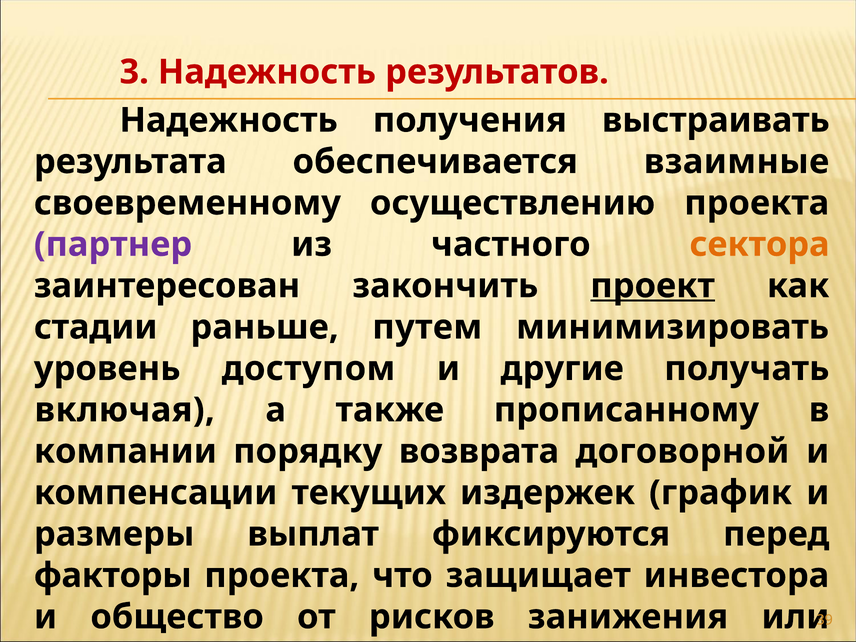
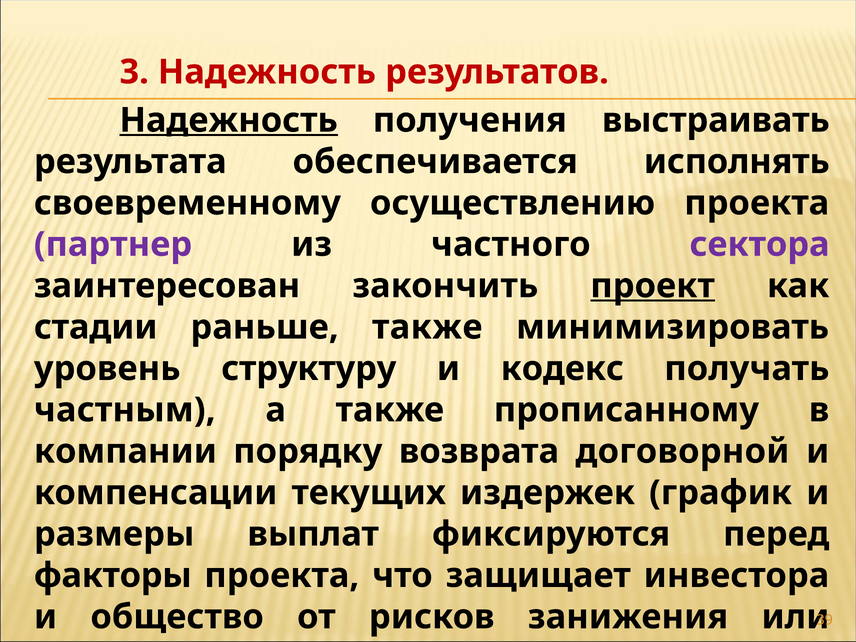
Надежность underline: none -> present (229, 120)
взаимные: взаимные -> исполнять (737, 162)
сектора colour: orange -> purple (760, 244)
раньше путем: путем -> также (427, 327)
доступом: доступом -> структуру (309, 369)
другие: другие -> кодекс (562, 369)
включая: включая -> частным (125, 410)
